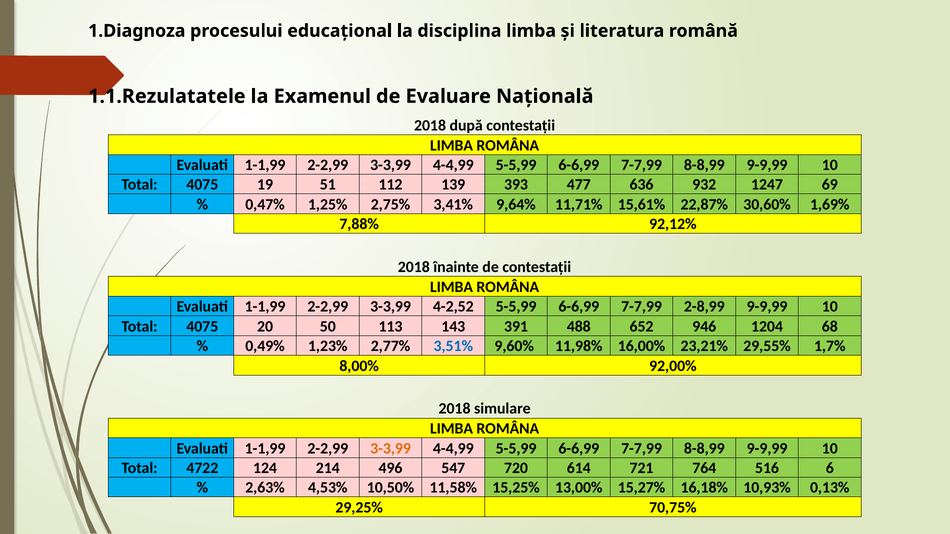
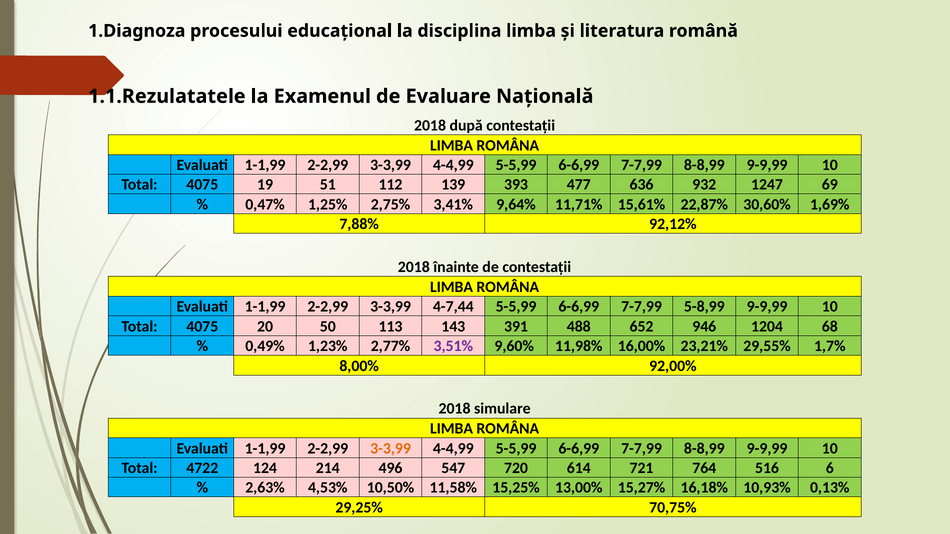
4-2,52: 4-2,52 -> 4-7,44 (453, 307)
2-8,99: 2-8,99 -> 5-8,99 (704, 307)
3,51% colour: blue -> purple (453, 346)
